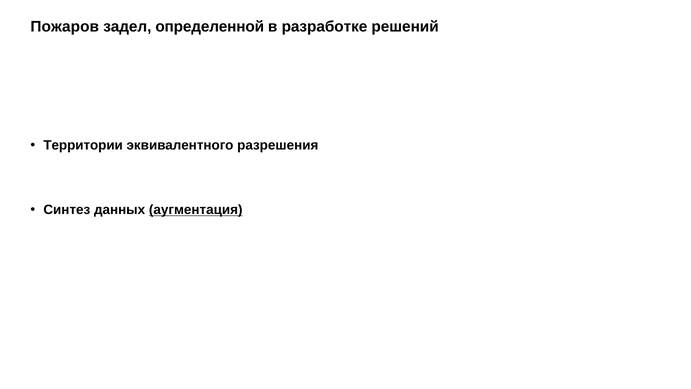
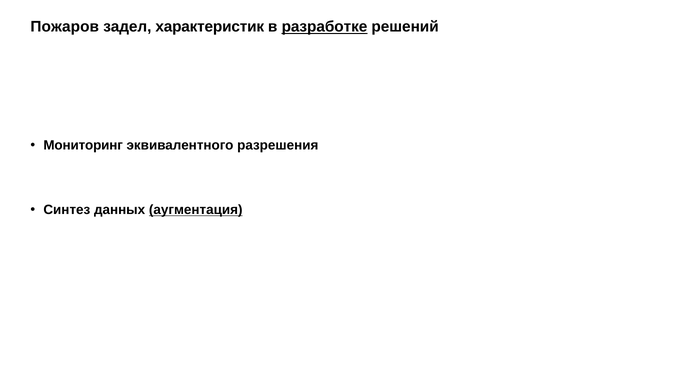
определенной: определенной -> характеристик (210, 27)
разработке underline: none -> present (324, 27)
Территории: Территории -> Мониторинг (83, 145)
